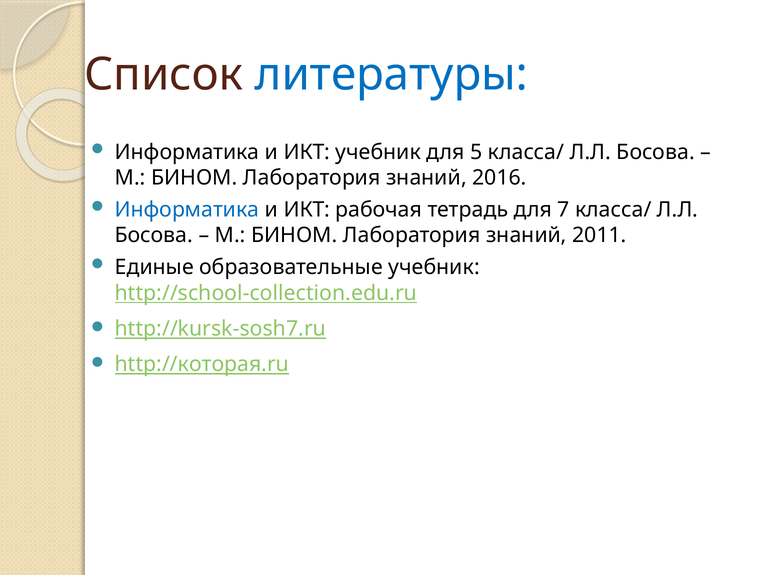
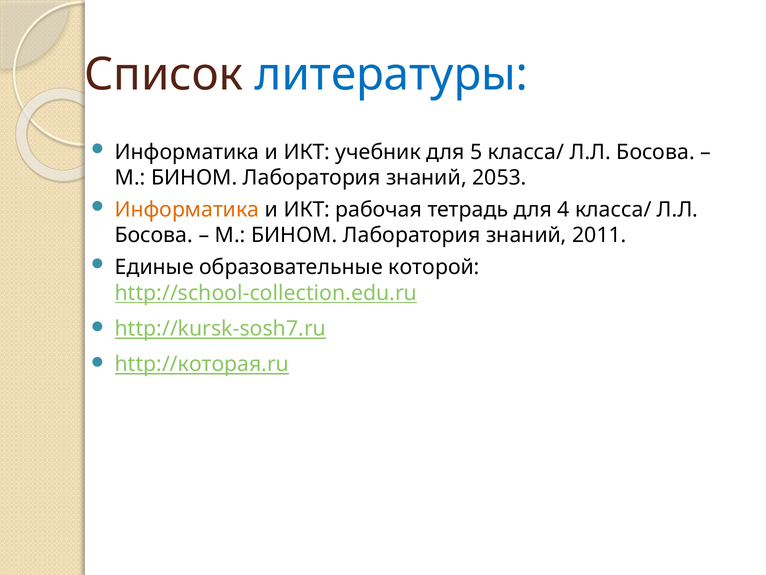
2016: 2016 -> 2053 (499, 178)
Информатика colour: blue -> orange (187, 210)
7: 7 -> 4 (563, 210)
образовательные учебник: учебник -> которой (434, 267)
